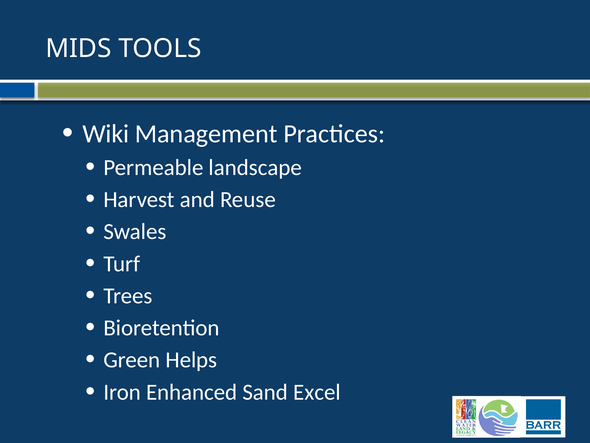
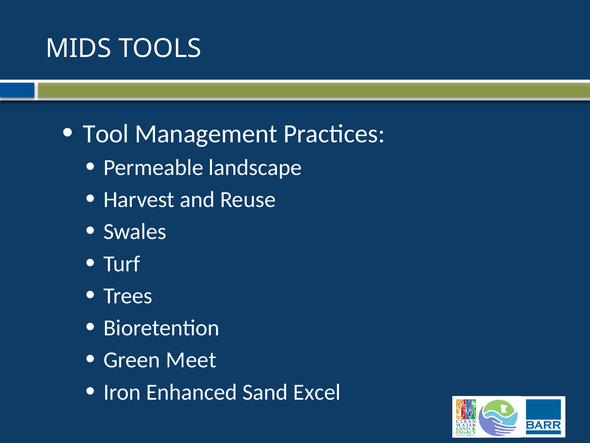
Wiki: Wiki -> Tool (106, 134)
Helps: Helps -> Meet (191, 360)
